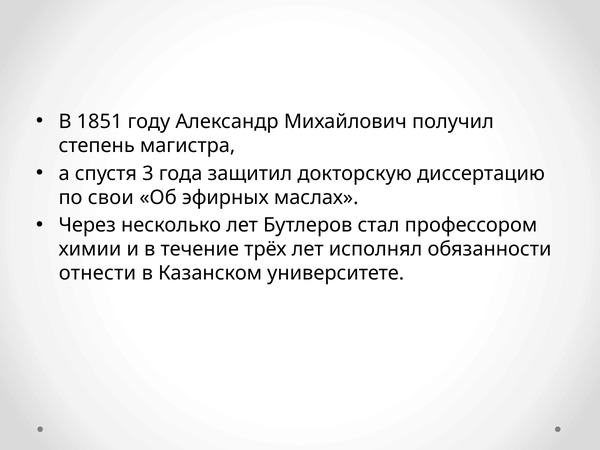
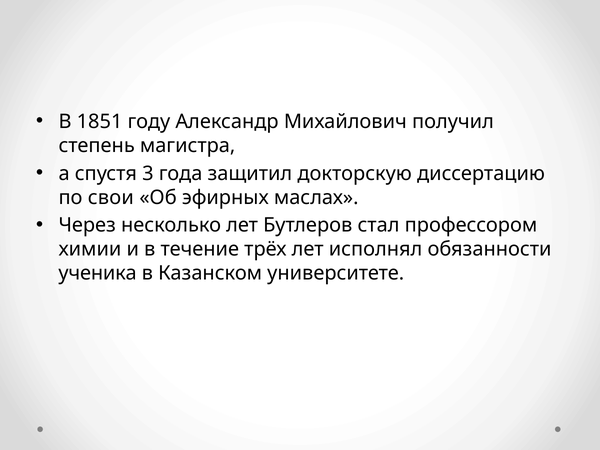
отнести: отнести -> ученика (98, 273)
